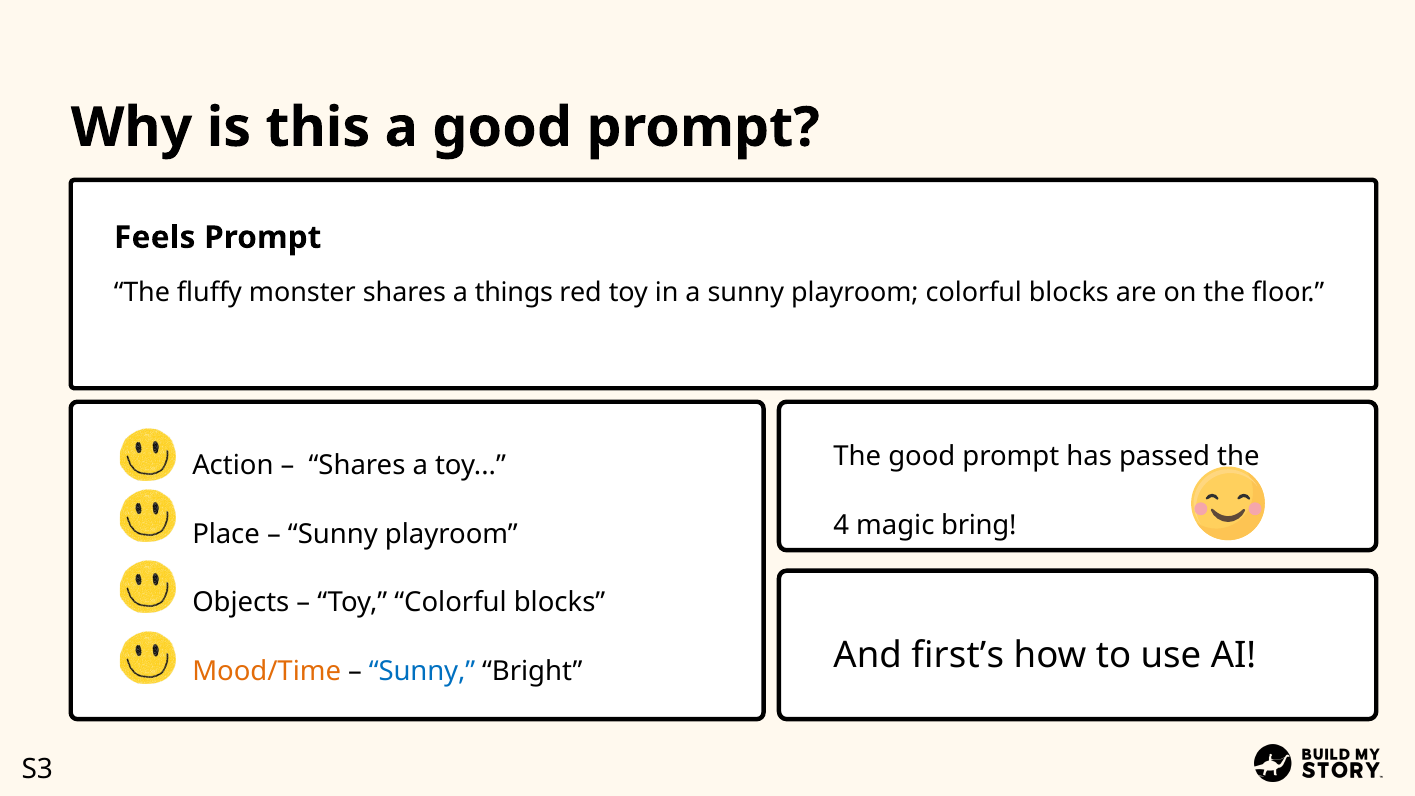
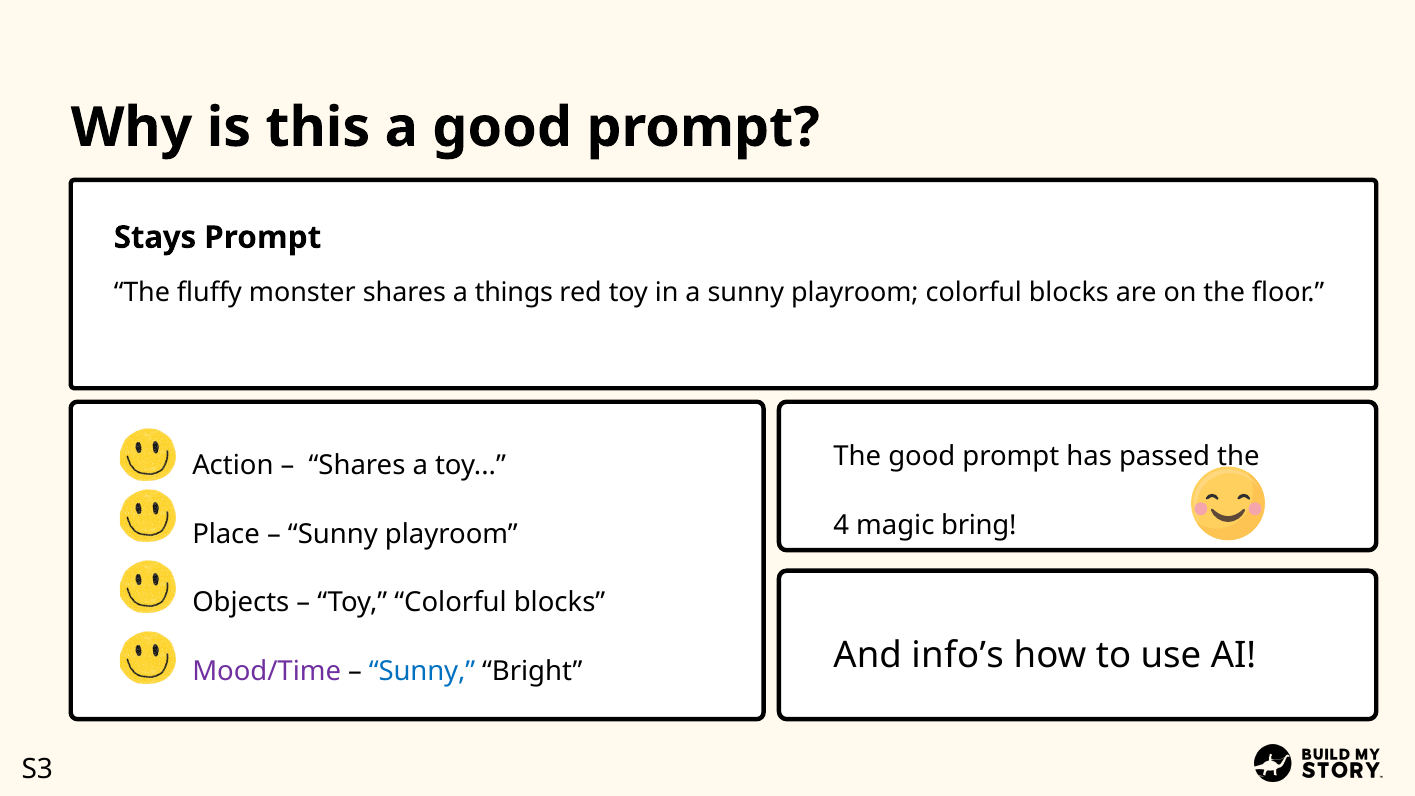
Feels: Feels -> Stays (155, 237)
first’s: first’s -> info’s (958, 655)
Mood/Time colour: orange -> purple (267, 672)
